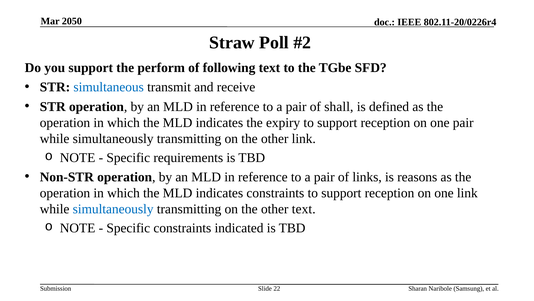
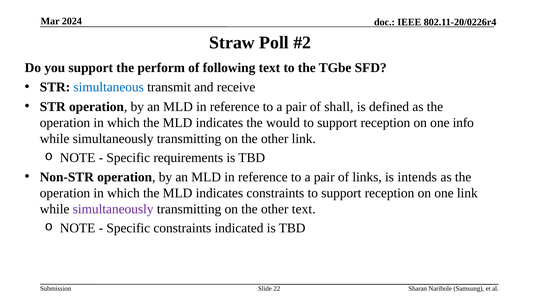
2050: 2050 -> 2024 (72, 21)
expiry: expiry -> would (283, 122)
one pair: pair -> info (463, 122)
reasons: reasons -> intends (417, 177)
simultaneously colour: blue -> purple (113, 209)
